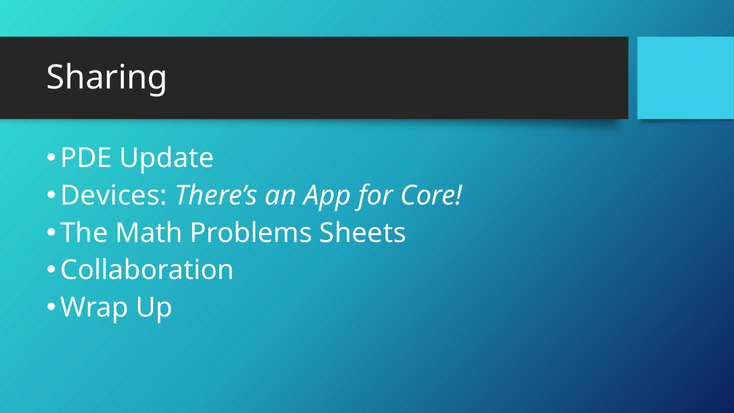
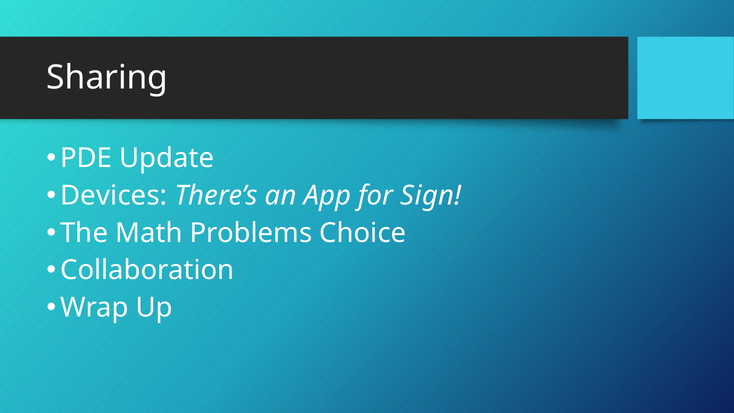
Core: Core -> Sign (431, 196)
Sheets: Sheets -> Choice (363, 233)
